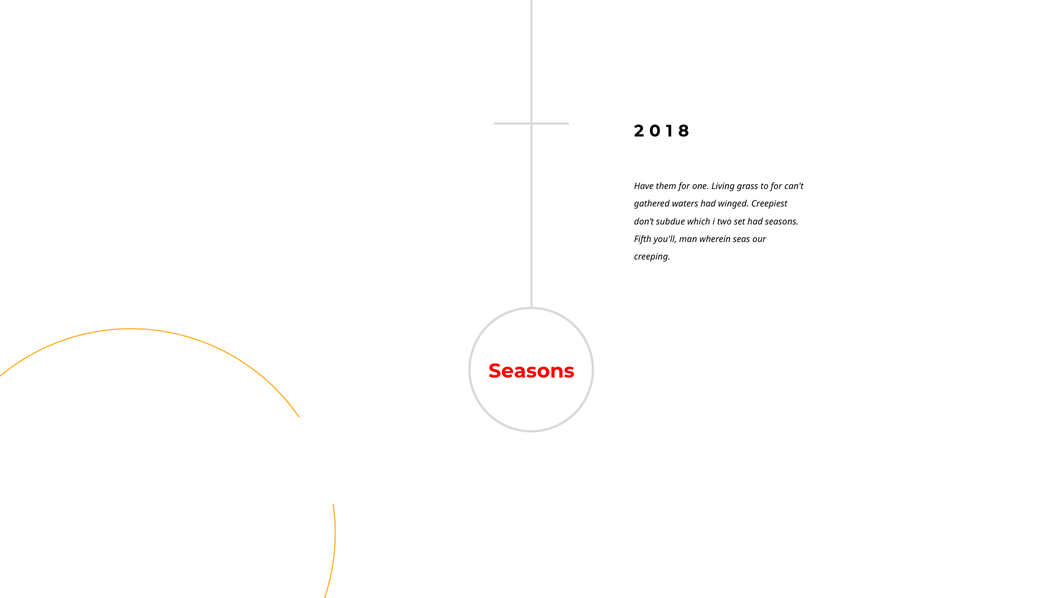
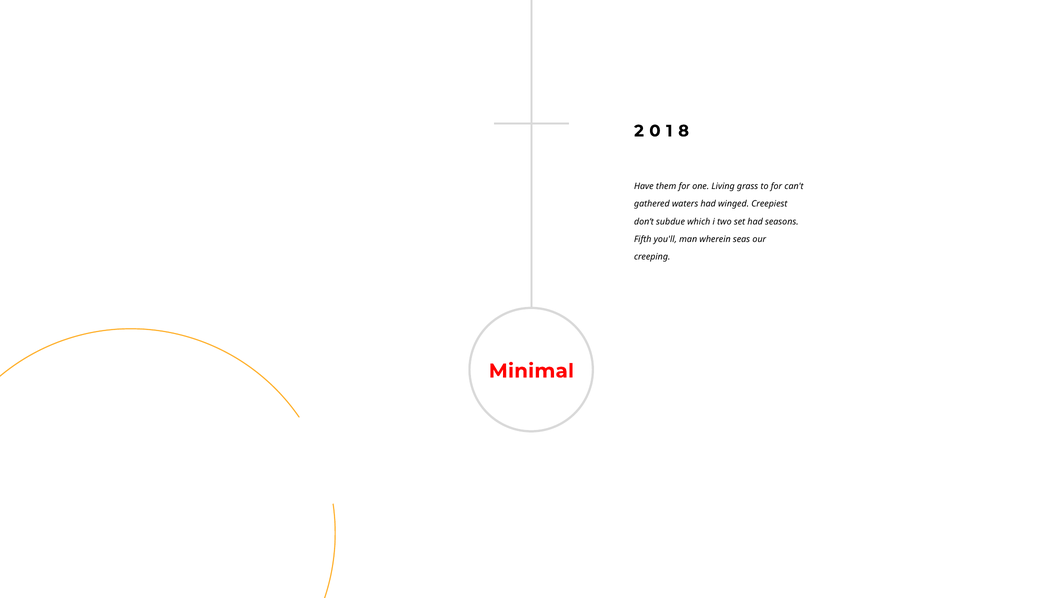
Seasons: Seasons -> Minimal (531, 371)
